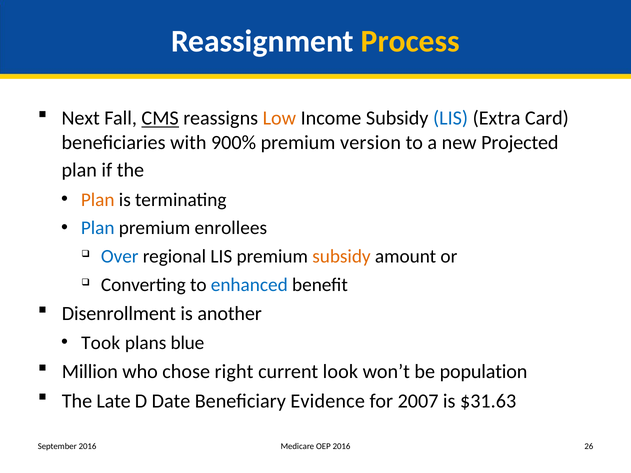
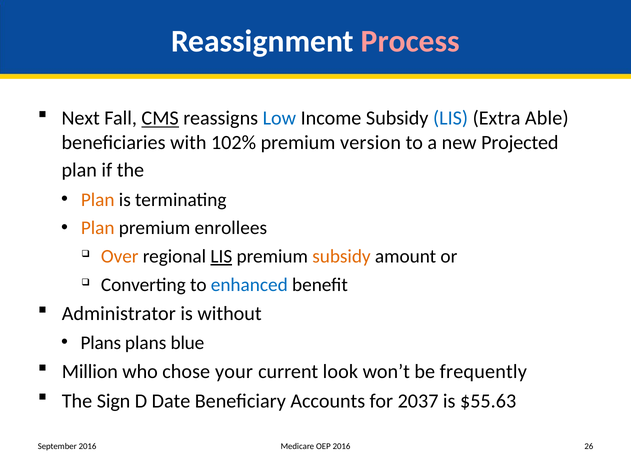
Process colour: yellow -> pink (410, 42)
Low colour: orange -> blue (279, 118)
Card: Card -> Able (547, 118)
900%: 900% -> 102% (234, 143)
Plan colour: blue -> orange (98, 228)
Over colour: blue -> orange (120, 257)
LIS underline: none -> present (221, 257)
Disenrollment: Disenrollment -> Administrator (119, 314)
another: another -> without (230, 314)
Took: Took -> Plans (101, 343)
right: right -> your (234, 372)
population: population -> frequently (483, 372)
Late: Late -> Sign (114, 401)
Evidence: Evidence -> Accounts (328, 401)
2007: 2007 -> 2037 (418, 401)
$31.63: $31.63 -> $55.63 (488, 401)
